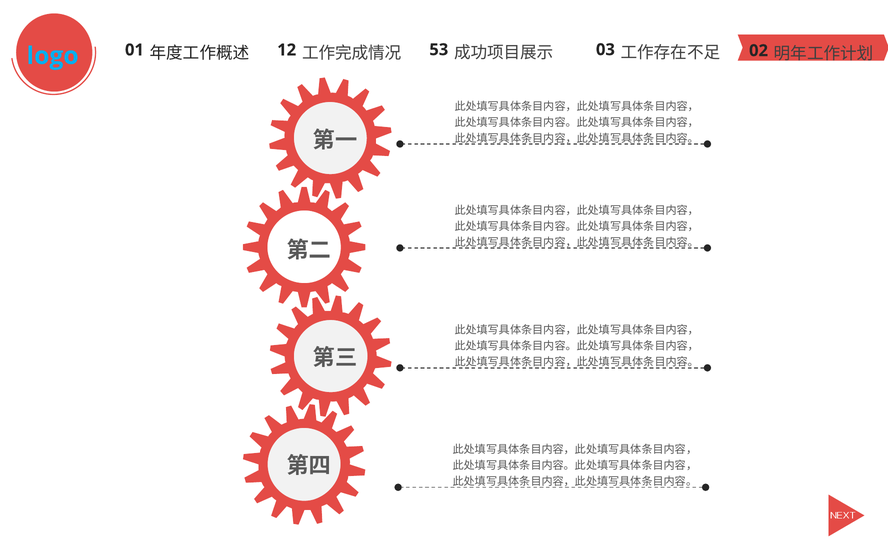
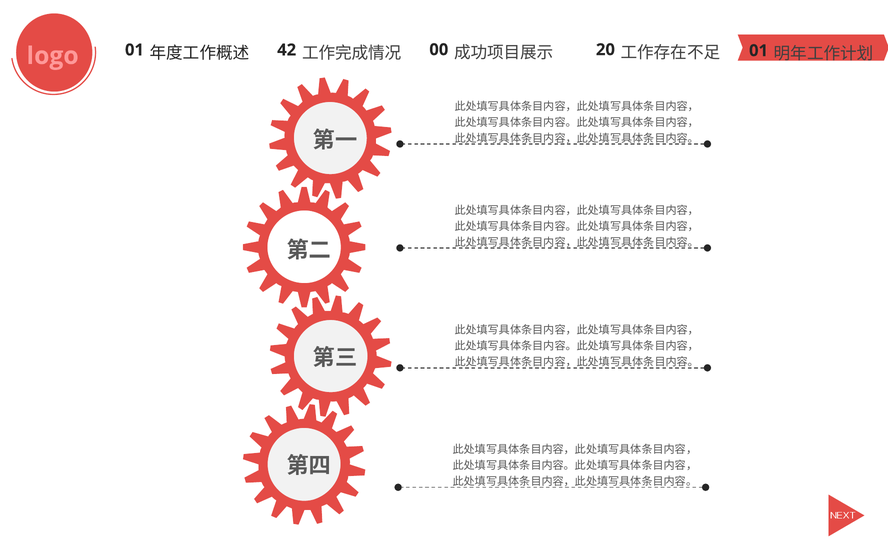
logo colour: light blue -> pink (53, 56)
12: 12 -> 42 (287, 50)
53: 53 -> 00 (439, 50)
03: 03 -> 20 (605, 50)
02: 02 -> 01 (759, 51)
